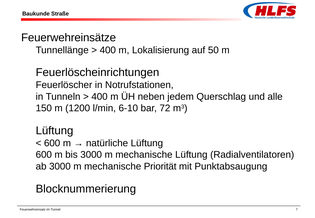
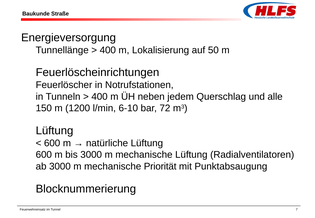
Feuerwehreinsätze: Feuerwehreinsätze -> Energieversorgung (69, 38)
